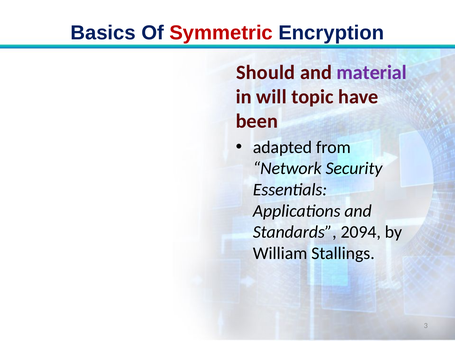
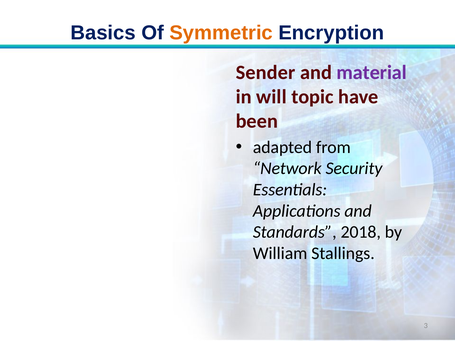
Symmetric colour: red -> orange (221, 33)
Should: Should -> Sender (266, 73)
2094: 2094 -> 2018 (361, 232)
